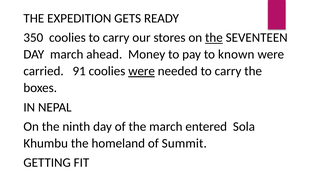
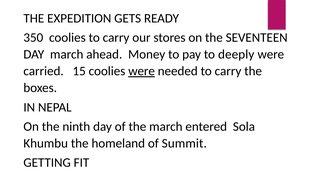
the underline: present -> none (214, 38)
known: known -> deeply (236, 54)
91: 91 -> 15 (79, 71)
